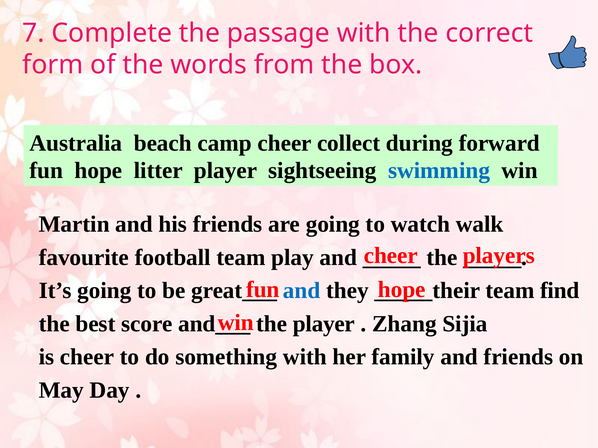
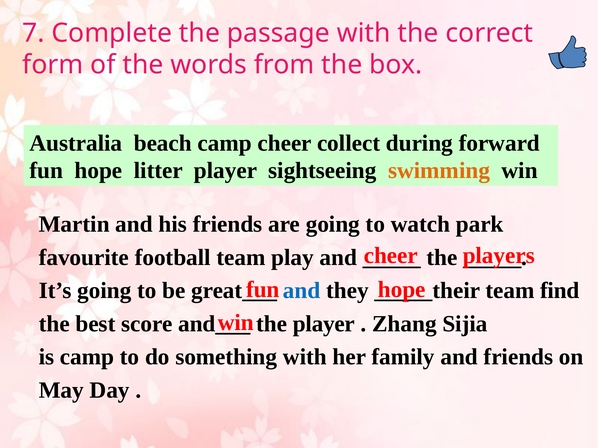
swimming colour: blue -> orange (439, 171)
walk: walk -> park (480, 224)
is cheer: cheer -> camp (87, 357)
